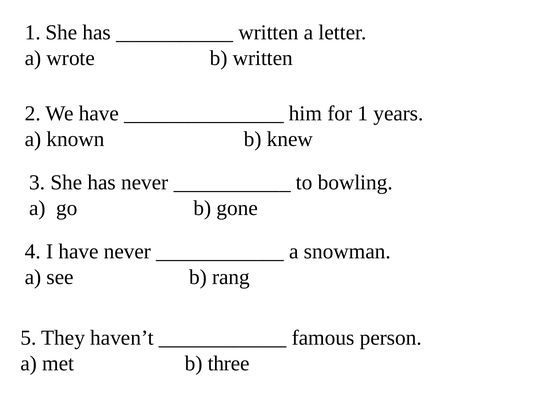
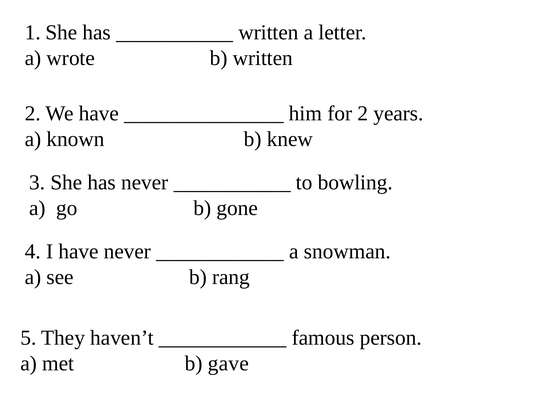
for 1: 1 -> 2 (363, 113)
three: three -> gave (228, 363)
